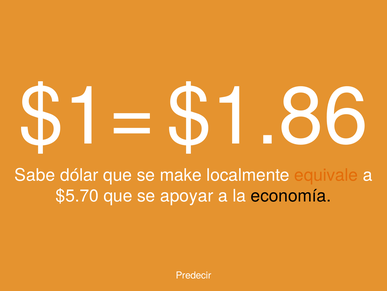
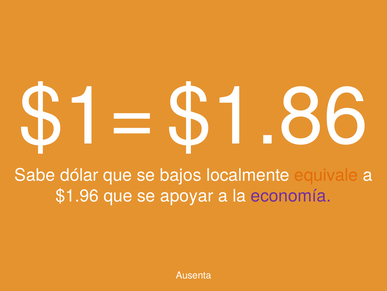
make: make -> bajos (181, 175)
$5.70: $5.70 -> $1.96 (77, 195)
economía colour: black -> purple (291, 195)
Predecir: Predecir -> Ausenta (194, 275)
